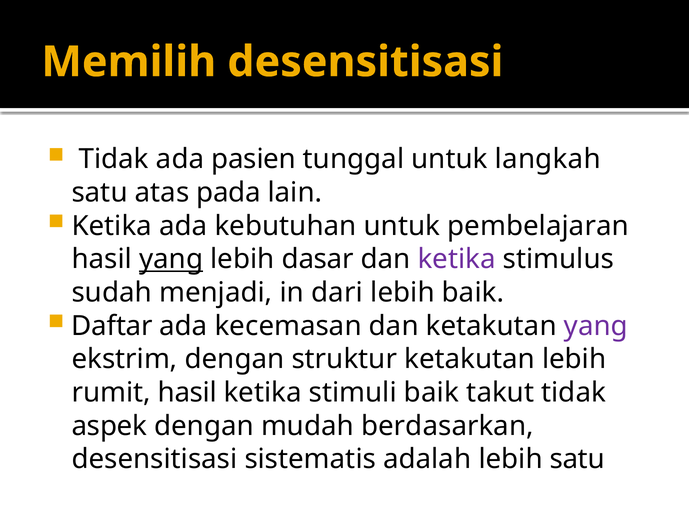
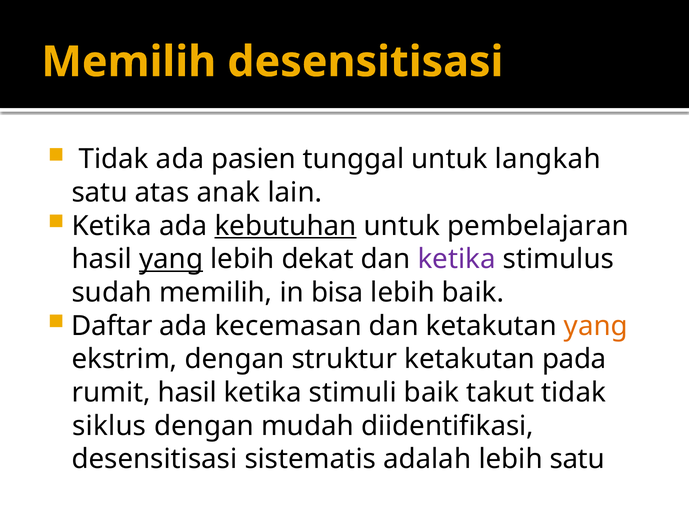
pada: pada -> anak (228, 193)
kebutuhan underline: none -> present (286, 226)
dasar: dasar -> dekat (318, 259)
sudah menjadi: menjadi -> memilih (216, 292)
dari: dari -> bisa (337, 292)
yang colour: purple -> orange (596, 326)
ketakutan lebih: lebih -> pada (574, 359)
aspek: aspek -> siklus (109, 426)
berdasarkan: berdasarkan -> diidentifikasi (447, 426)
